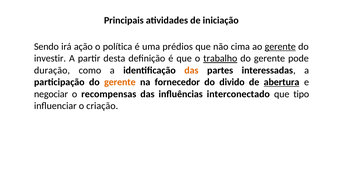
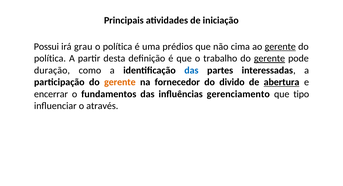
Sendo: Sendo -> Possui (46, 46)
ação: ação -> grau (83, 46)
investir: investir -> política (50, 58)
trabalho underline: present -> none (220, 58)
gerente underline: none -> present (269, 58)
das colour: orange -> blue (191, 70)
negociar: negociar -> encerrar (51, 94)
recompensas: recompensas -> fundamentos (109, 94)
interconectado: interconectado -> gerenciamento (238, 94)
criação: criação -> através (102, 106)
